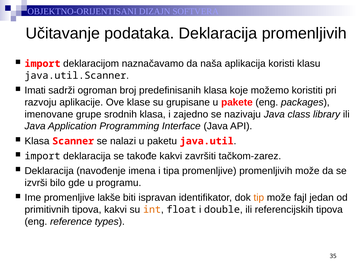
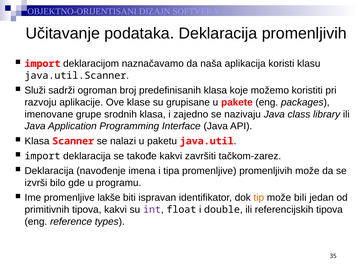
Imati: Imati -> Služi (35, 91)
fajl: fajl -> bili (300, 198)
int colour: orange -> purple (152, 210)
